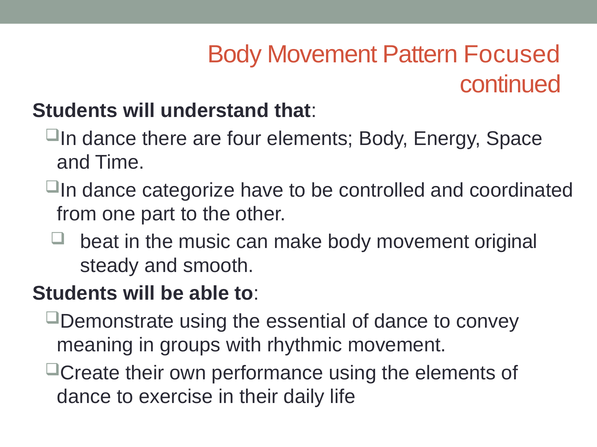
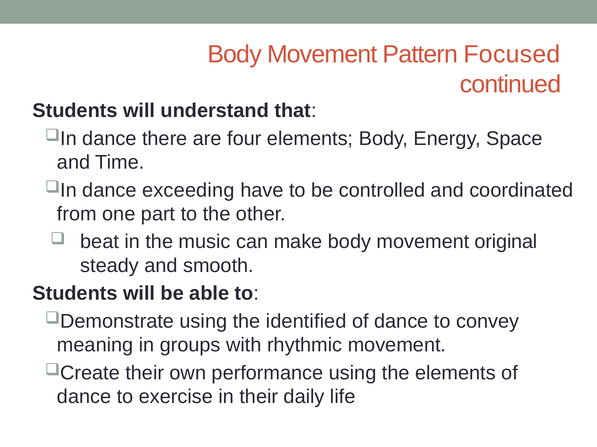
categorize: categorize -> exceeding (188, 190)
essential: essential -> identified (306, 322)
